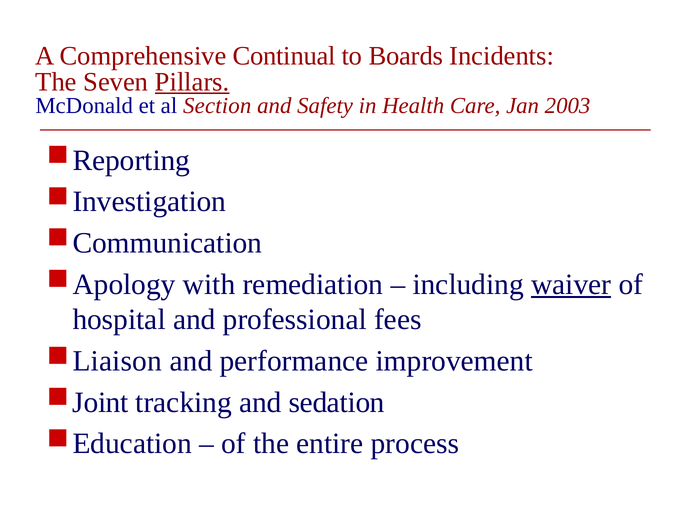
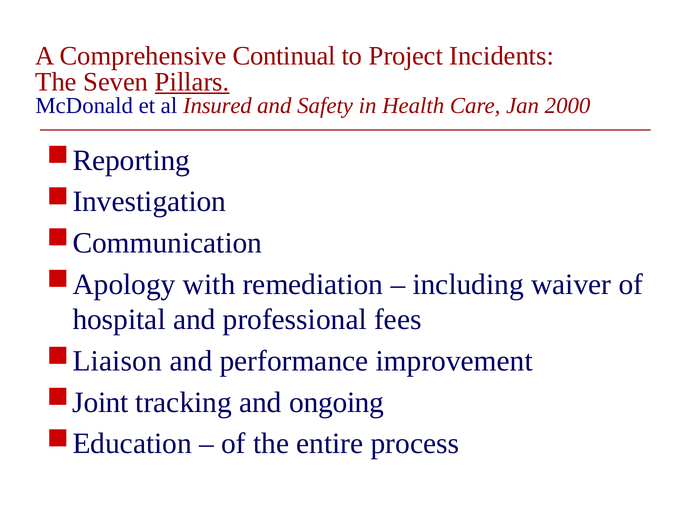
Boards: Boards -> Project (406, 56)
Section: Section -> Insured (217, 106)
2003: 2003 -> 2000 (568, 106)
waiver underline: present -> none (571, 284)
sedation: sedation -> ongoing (337, 402)
